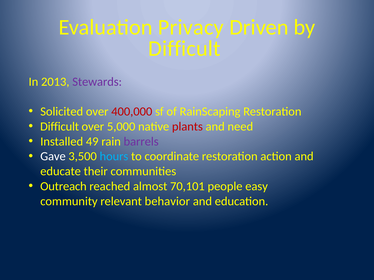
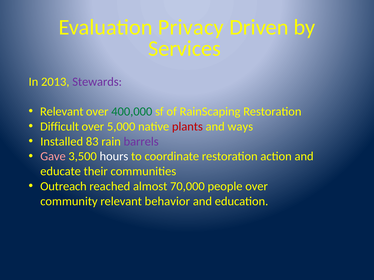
Difficult: Difficult -> Services (185, 49)
Solicited: Solicited -> Relevant (62, 112)
400,000 colour: red -> green (132, 112)
need: need -> ways (240, 127)
49: 49 -> 83 (92, 142)
Gave colour: white -> pink (53, 157)
hours colour: light blue -> white (114, 157)
70,101: 70,101 -> 70,000 (187, 187)
people easy: easy -> over (257, 187)
